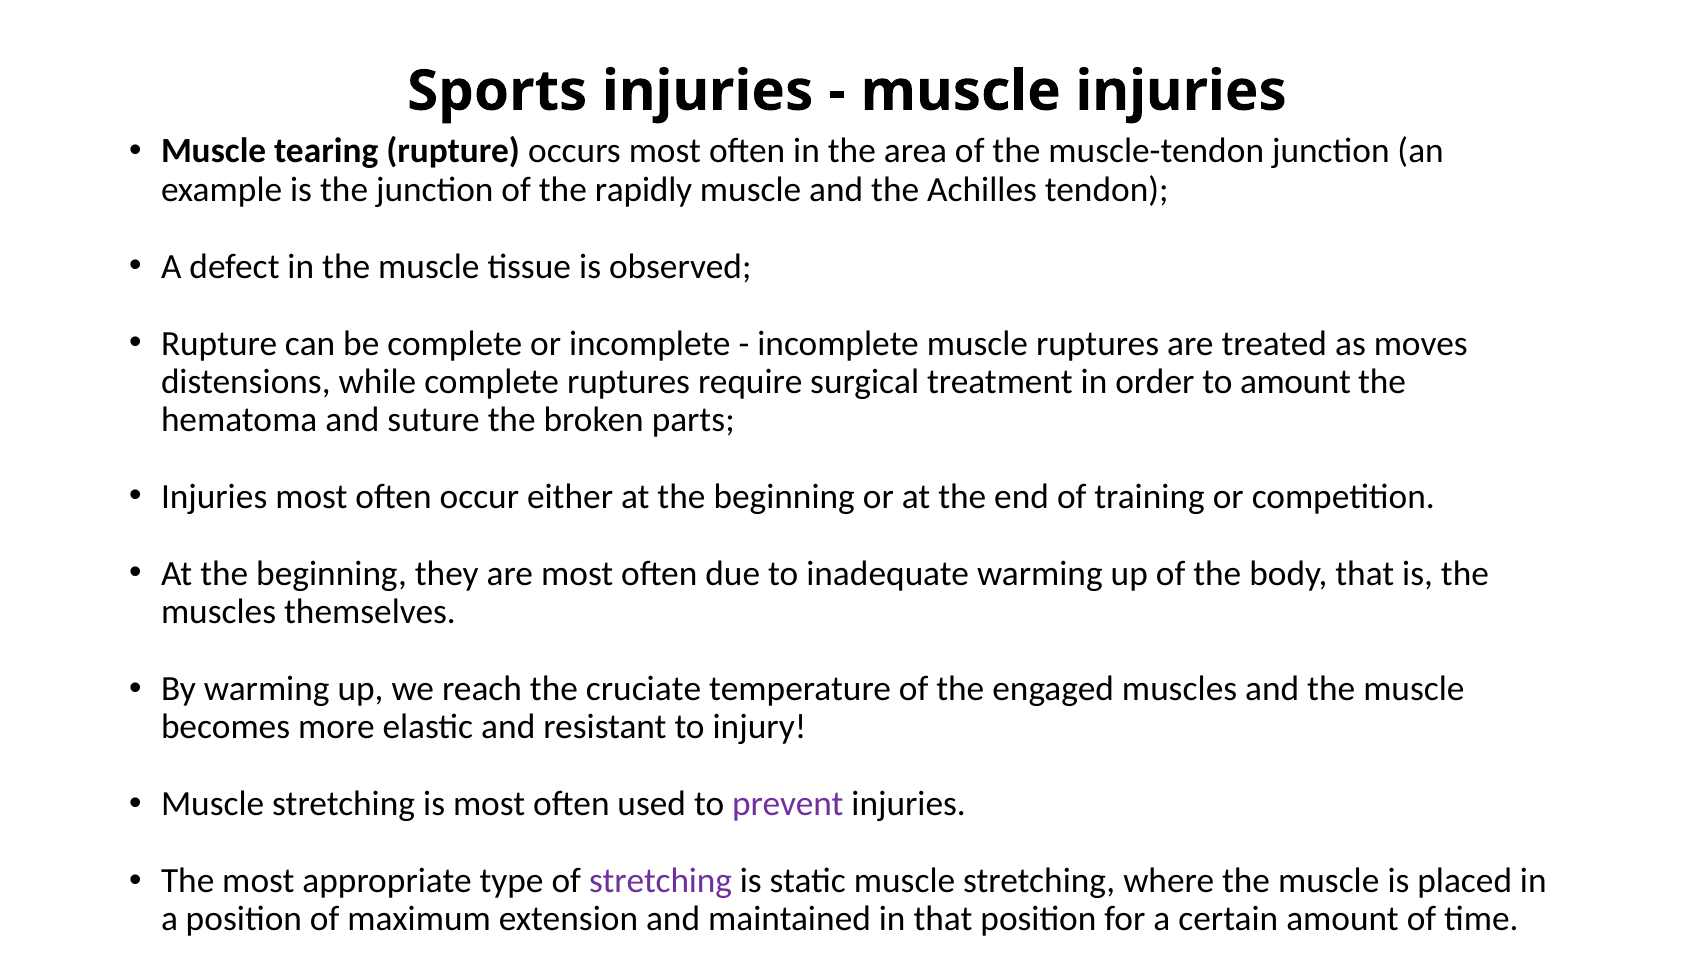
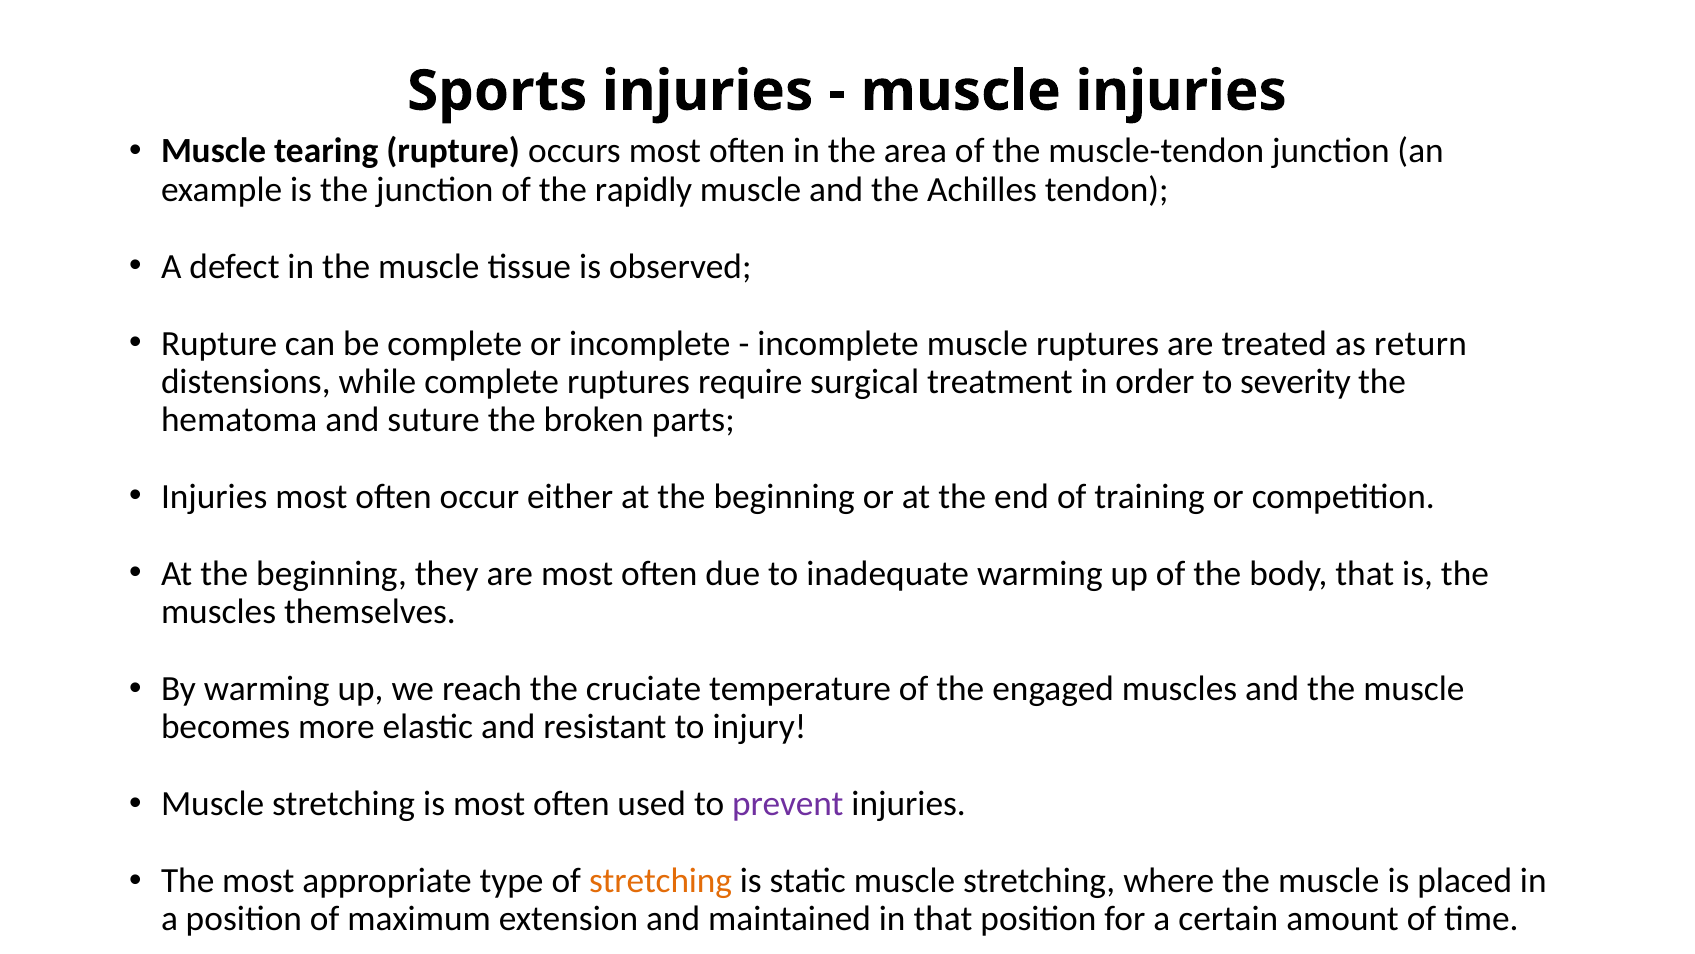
moves: moves -> return (1421, 343)
to amount: amount -> severity (1295, 381)
stretching colour: purple -> orange (660, 881)
